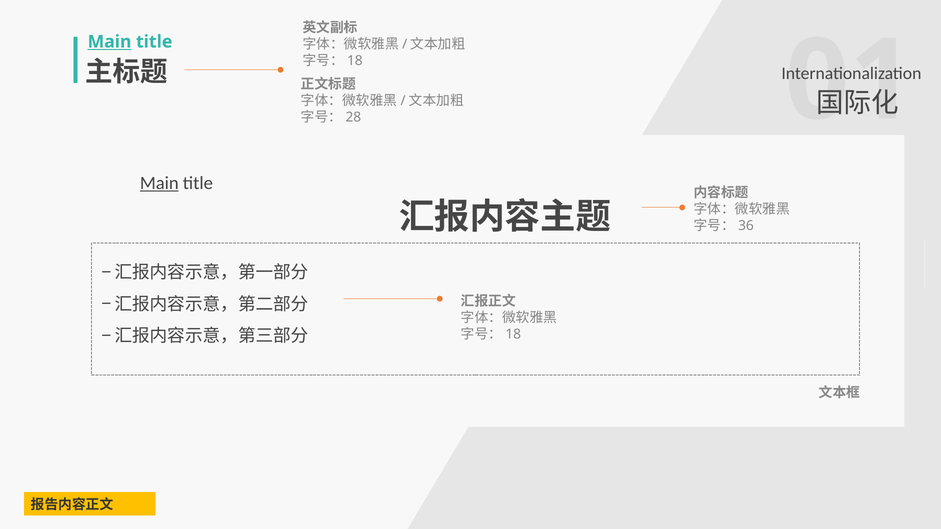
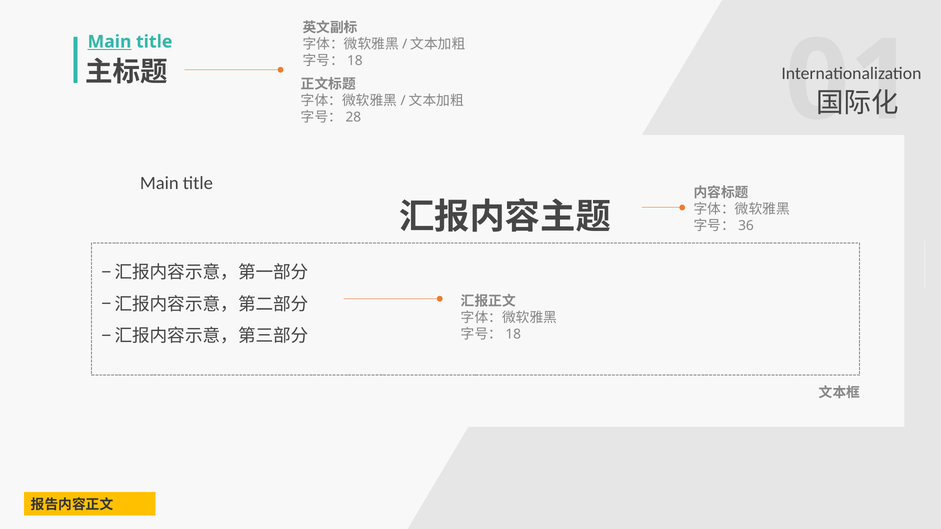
Main underline: present -> none (159, 183)
